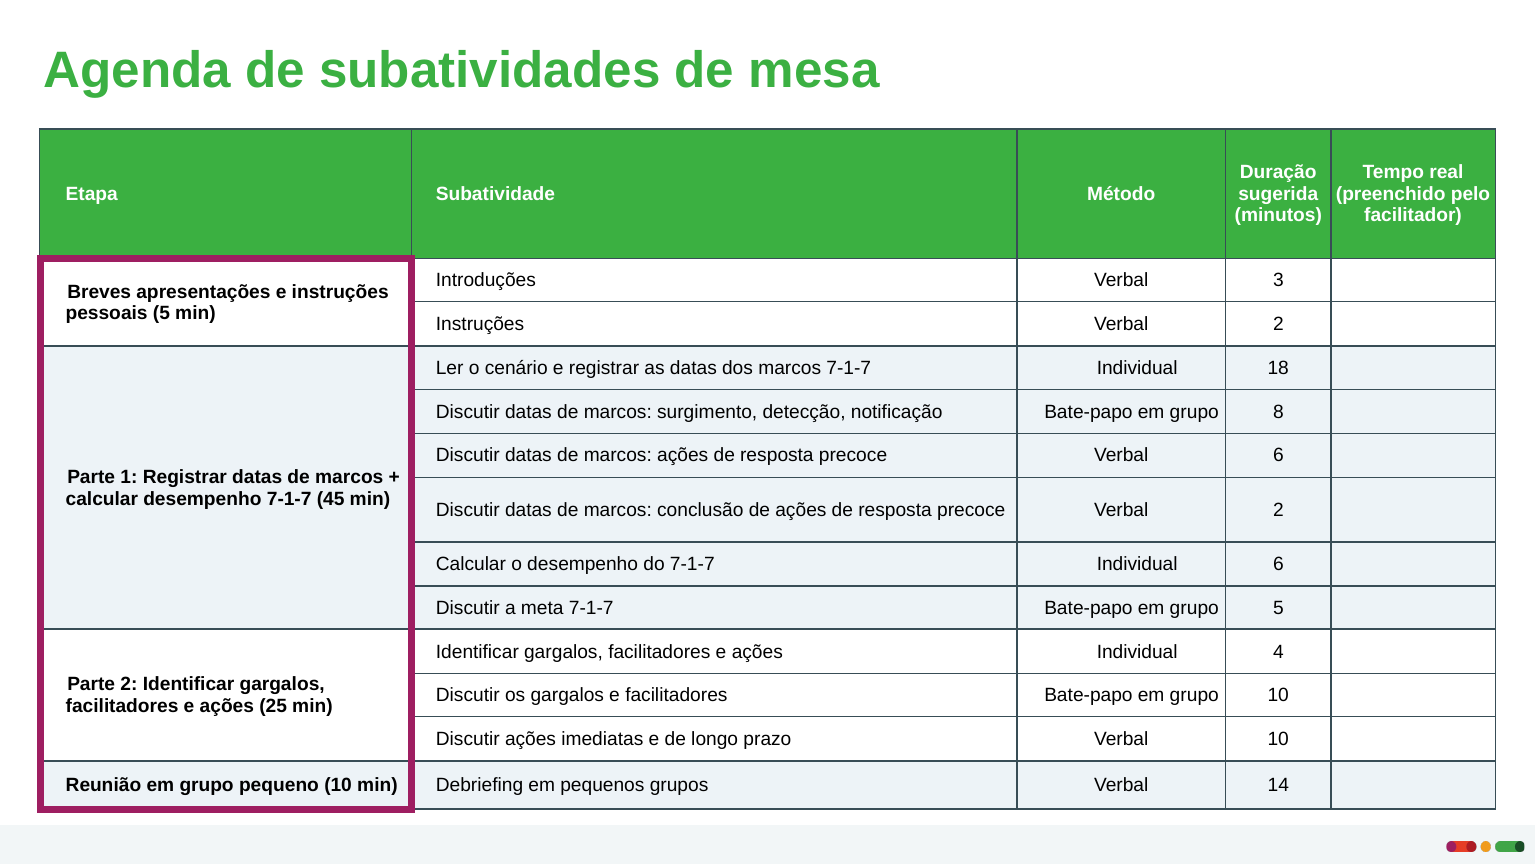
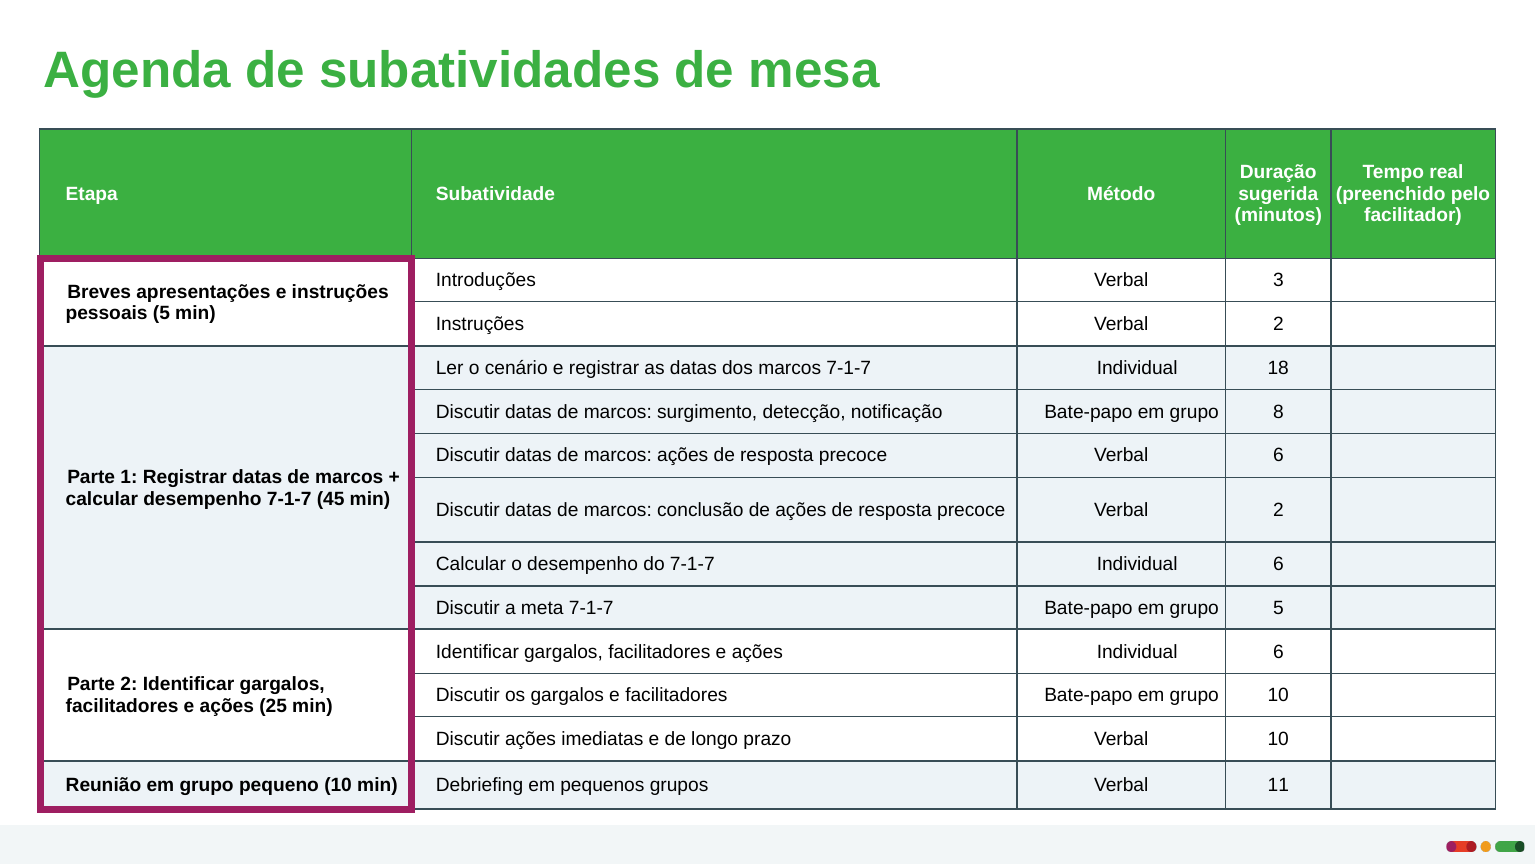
ações Individual 4: 4 -> 6 (1278, 651)
14: 14 -> 11 (1278, 785)
